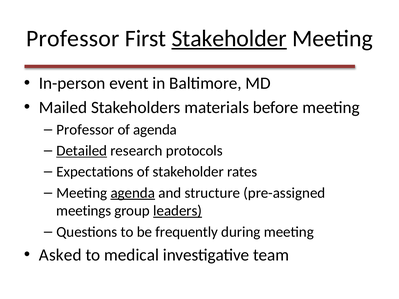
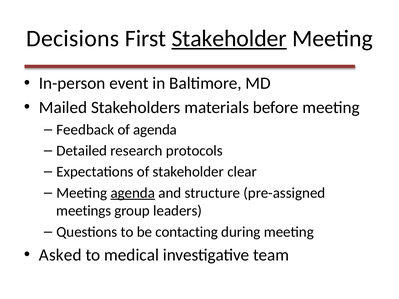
Professor: Professor -> Decisions (73, 39)
Professor: Professor -> Feedback (85, 130)
Detailed underline: present -> none (82, 151)
rates: rates -> clear (242, 172)
leaders underline: present -> none (178, 211)
frequently: frequently -> contacting (187, 232)
